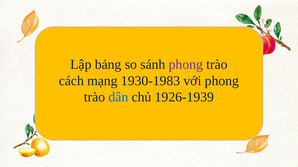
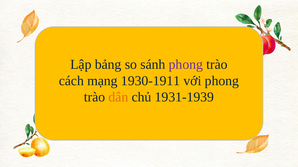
1930-1983: 1930-1983 -> 1930-1911 (151, 81)
dân colour: blue -> orange (118, 97)
1926-1939: 1926-1939 -> 1931-1939 (184, 97)
